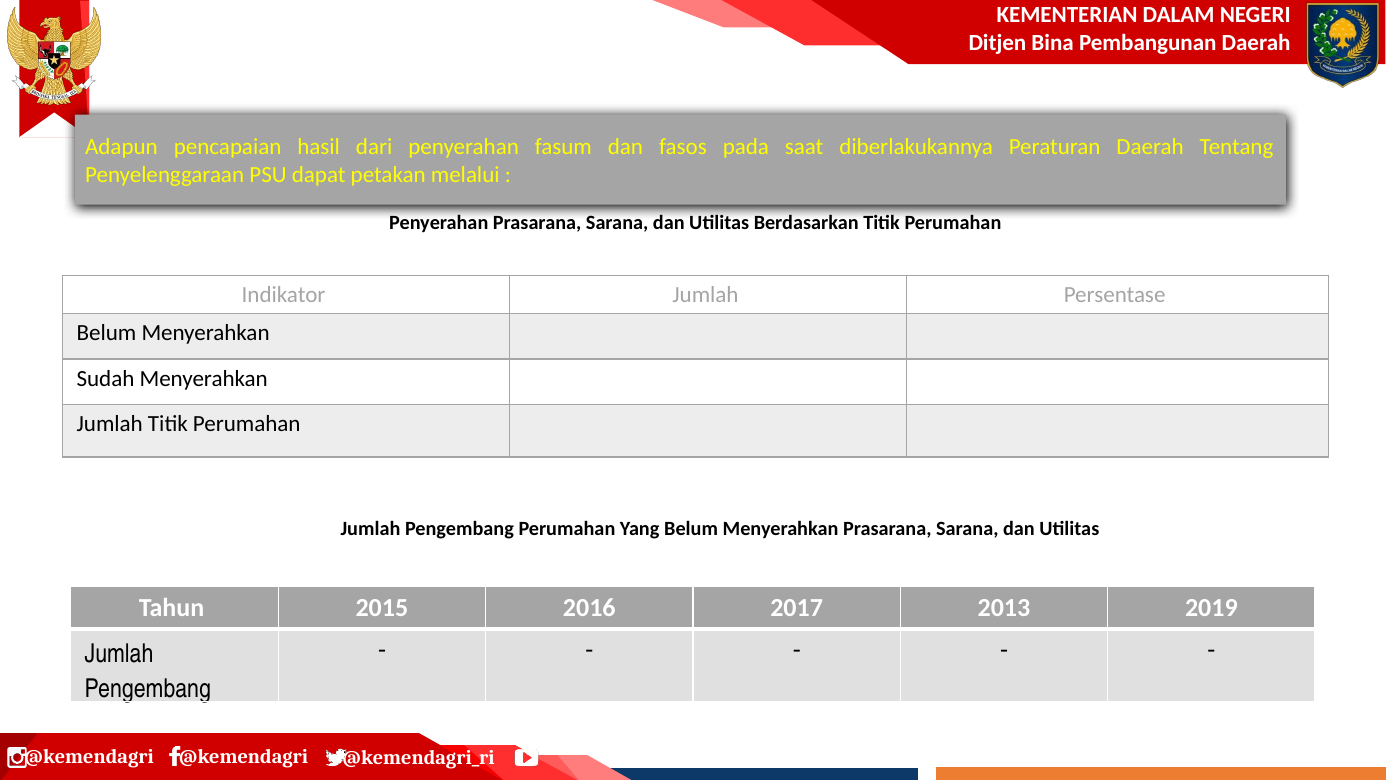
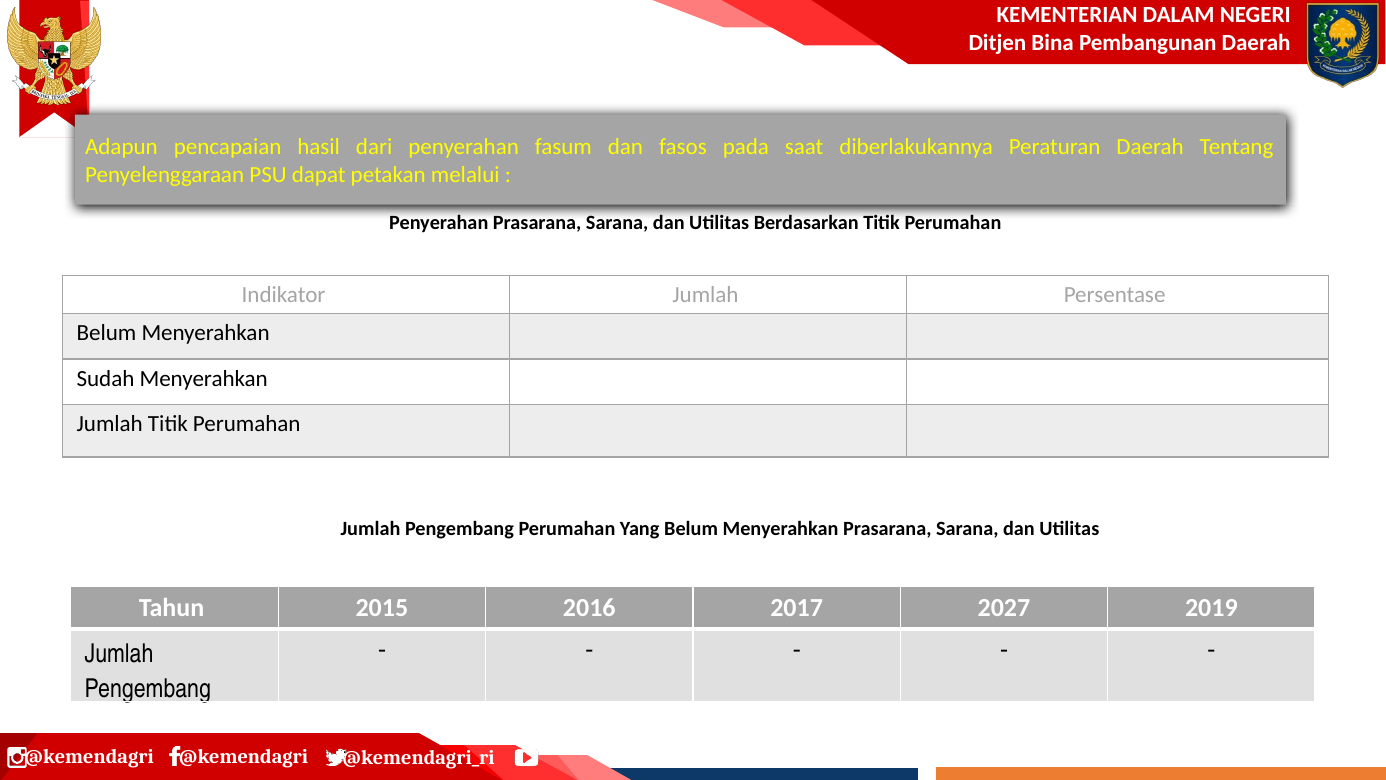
2013: 2013 -> 2027 (1004, 608)
